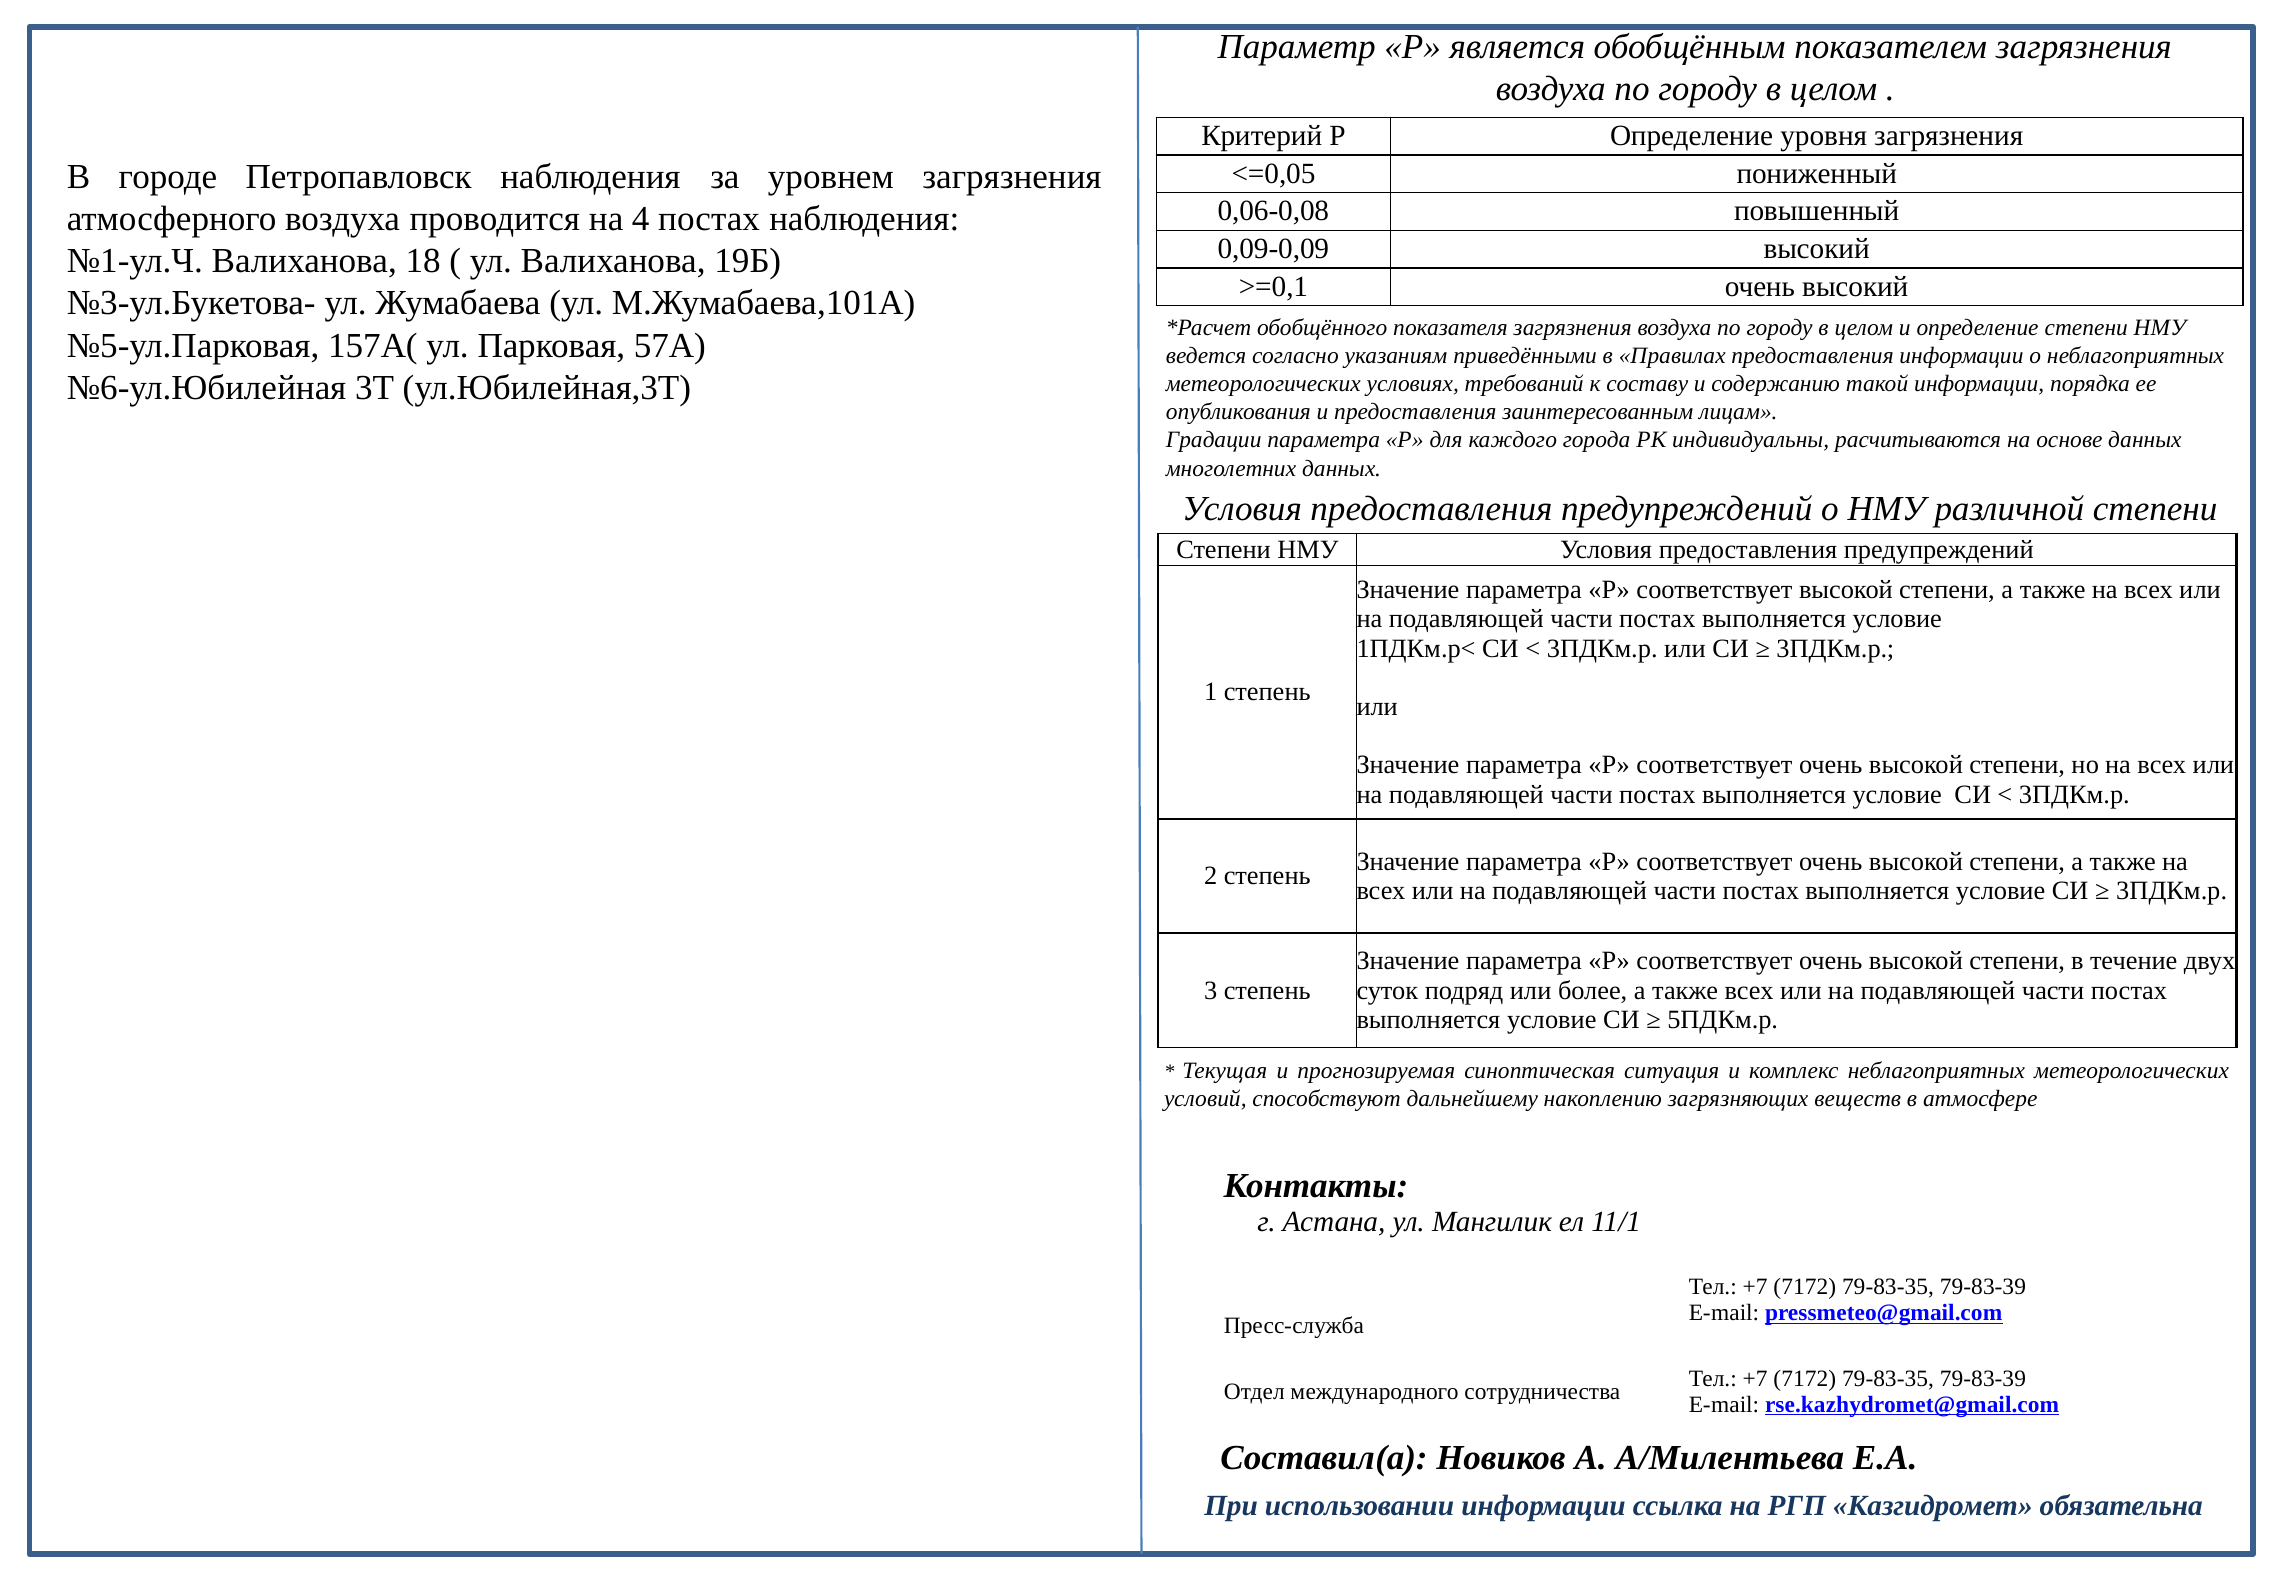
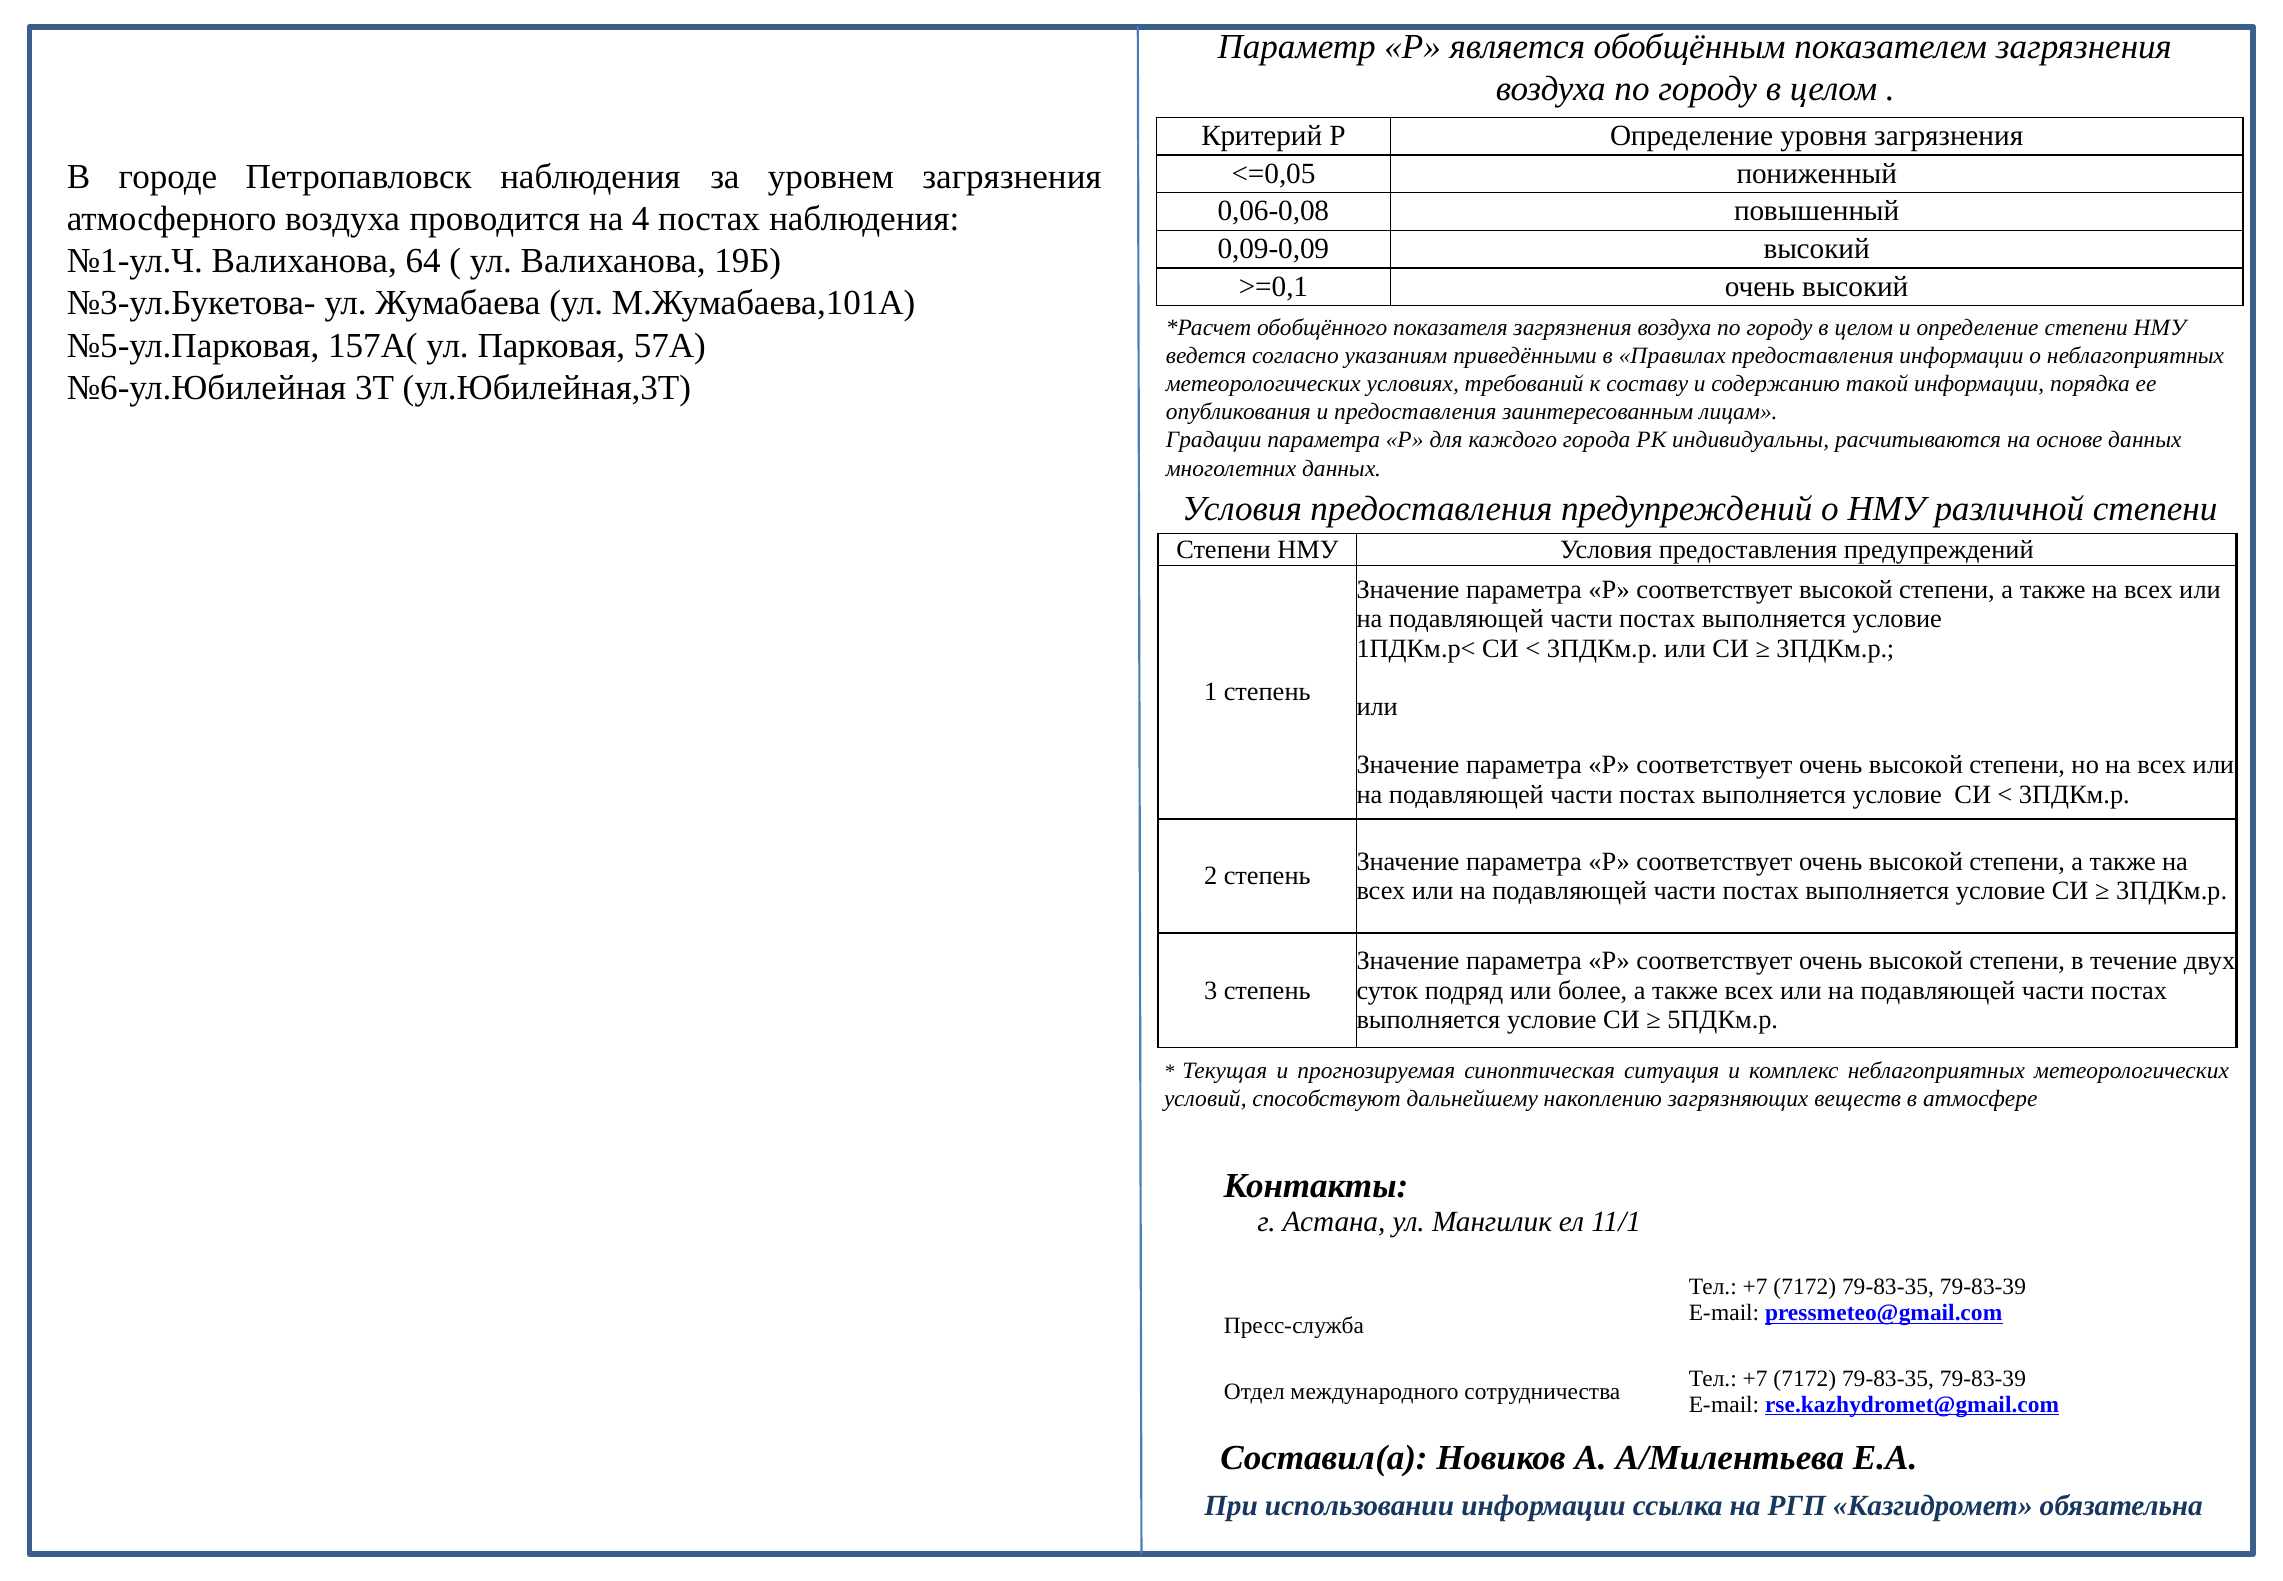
18: 18 -> 64 (423, 261)
